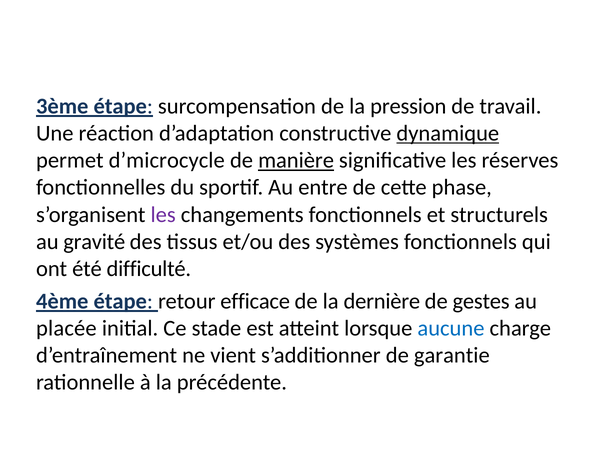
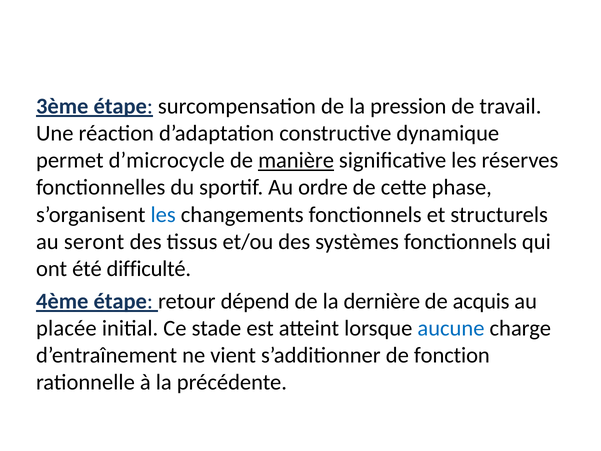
dynamique underline: present -> none (448, 133)
entre: entre -> ordre (323, 187)
les colour: purple -> blue (163, 215)
gravité: gravité -> seront (94, 242)
efficace: efficace -> dépend (255, 301)
gestes: gestes -> acquis (481, 301)
garantie: garantie -> fonction (452, 355)
